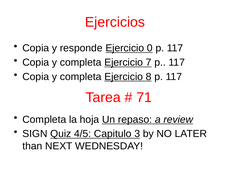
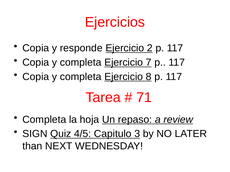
0: 0 -> 2 (150, 48)
